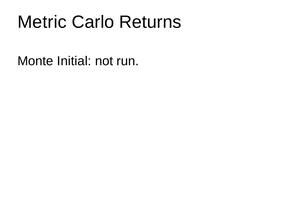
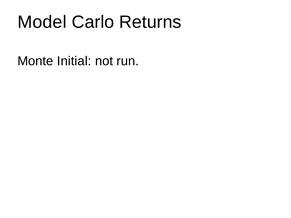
Metric: Metric -> Model (42, 22)
